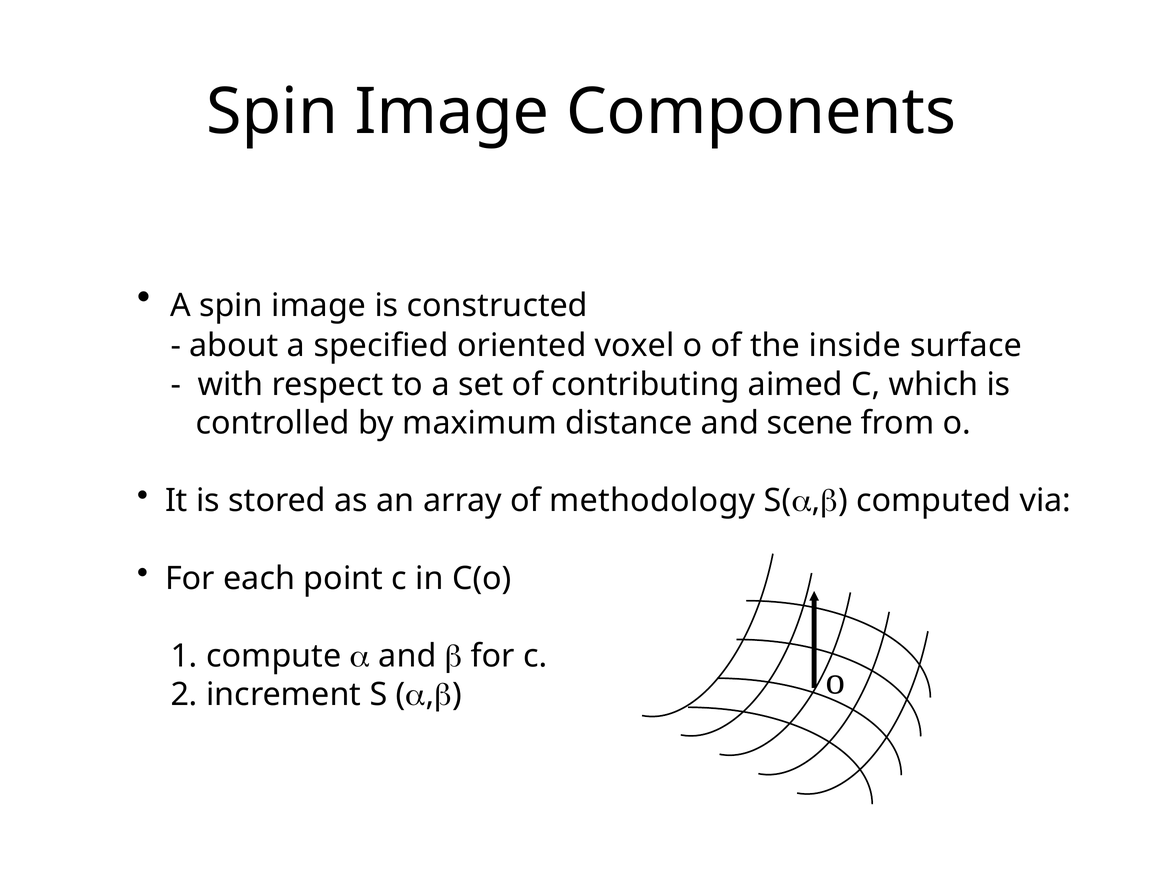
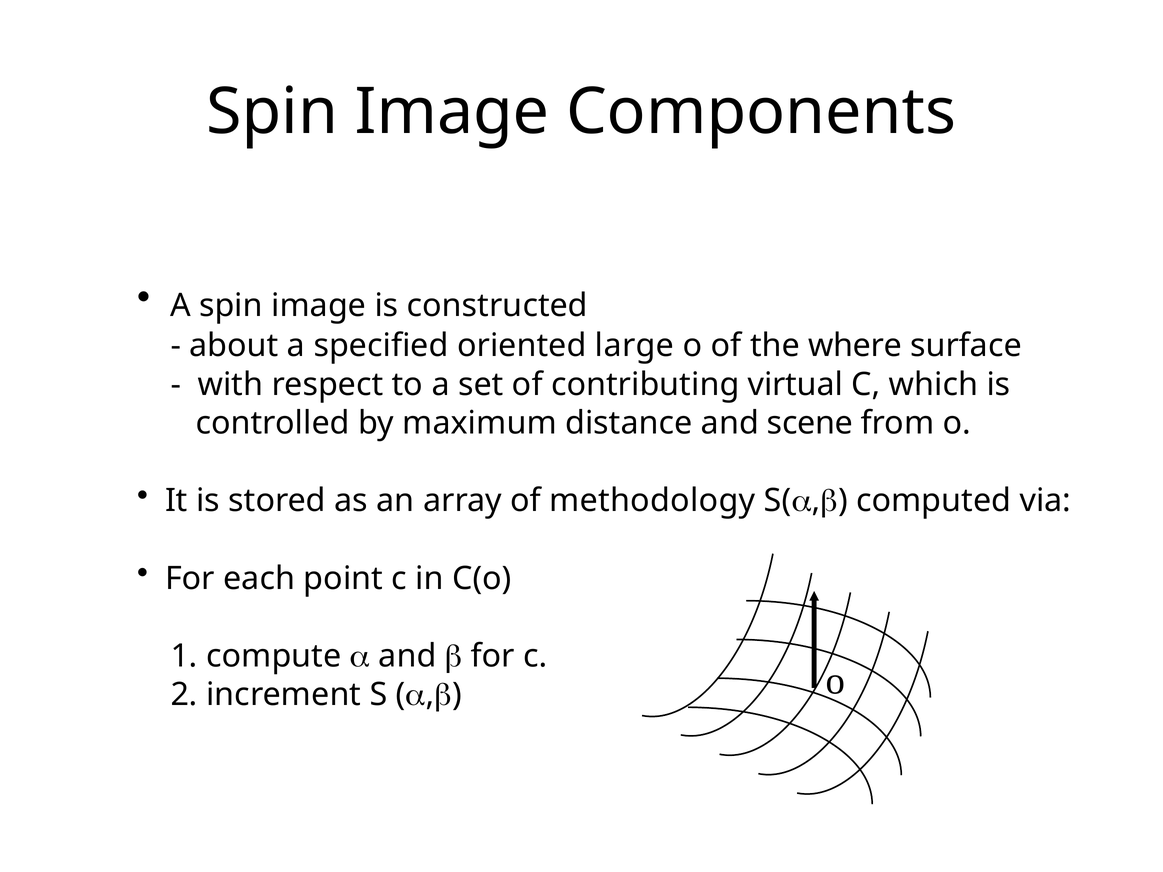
voxel: voxel -> large (635, 346)
inside: inside -> where (855, 346)
aimed: aimed -> virtual (795, 385)
